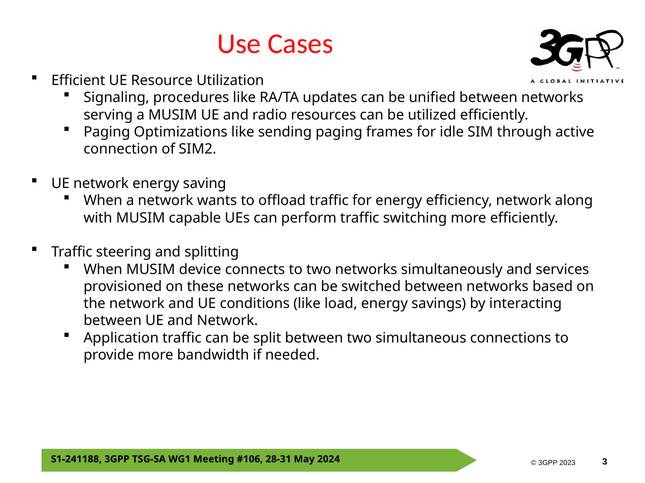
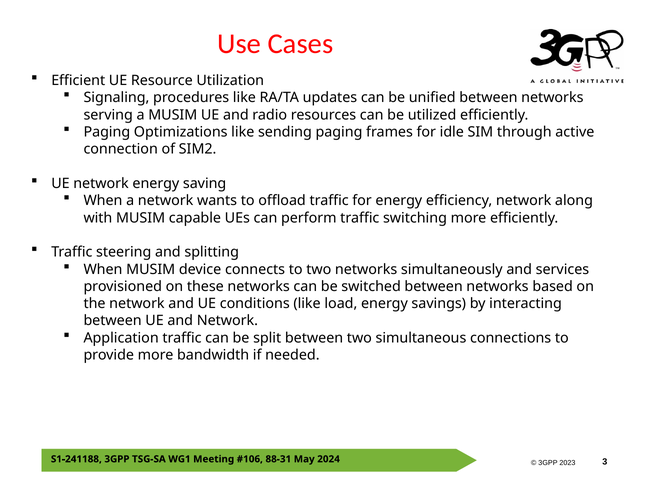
28-31: 28-31 -> 88-31 (278, 460)
